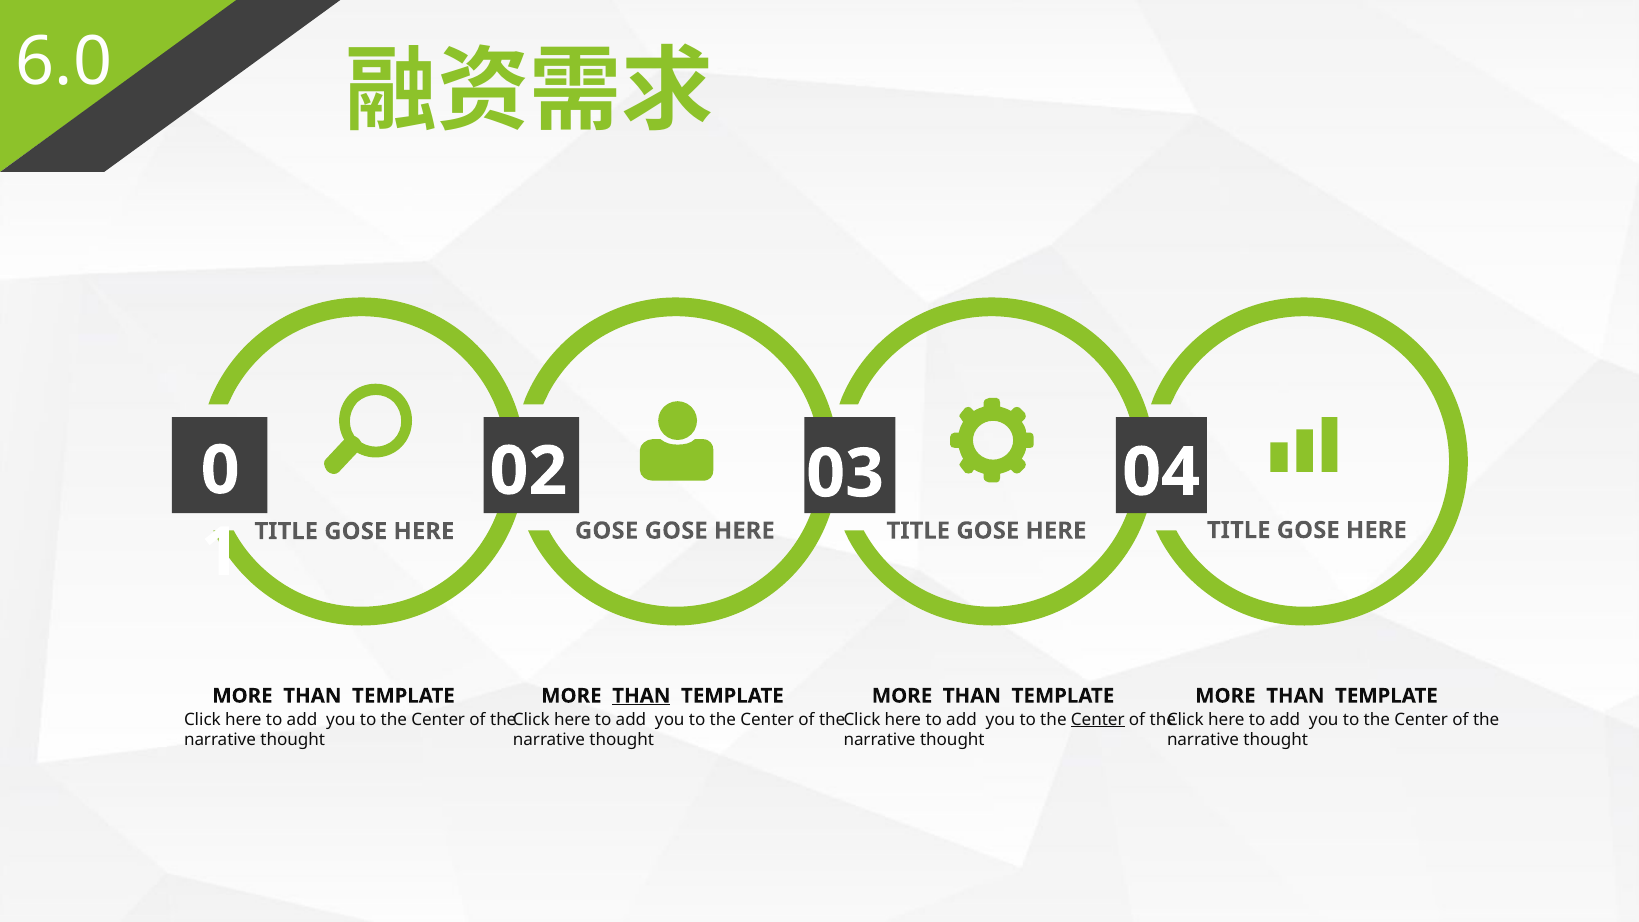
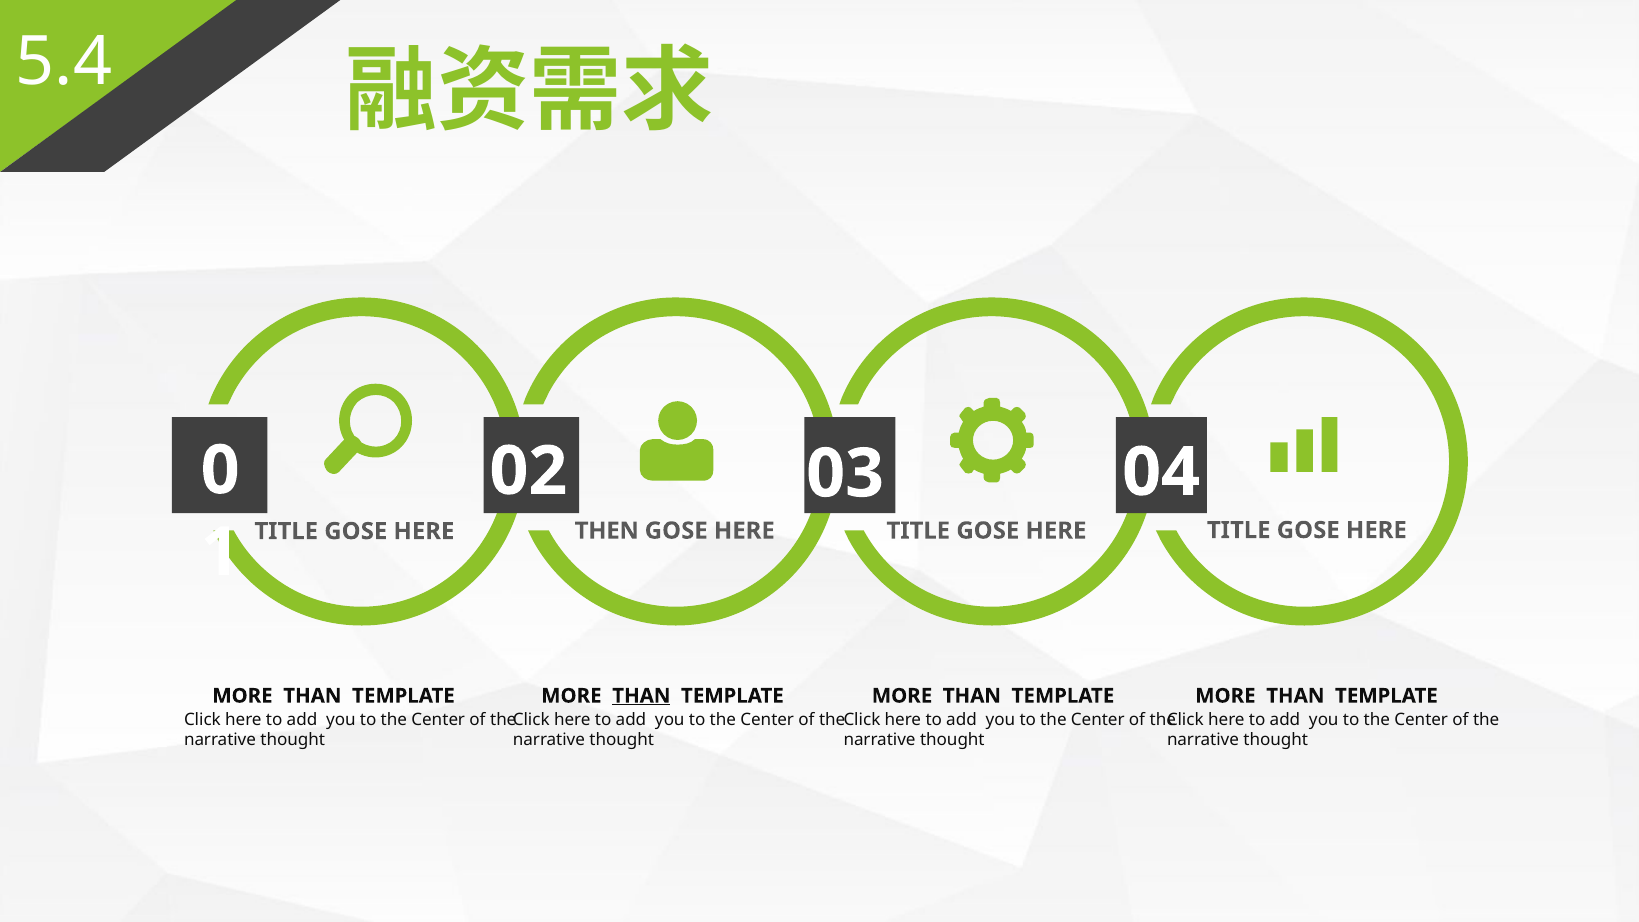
6.0: 6.0 -> 5.4 (64, 62)
HERE GOSE: GOSE -> THEN (607, 531)
Center underline: present -> none (1098, 719)
